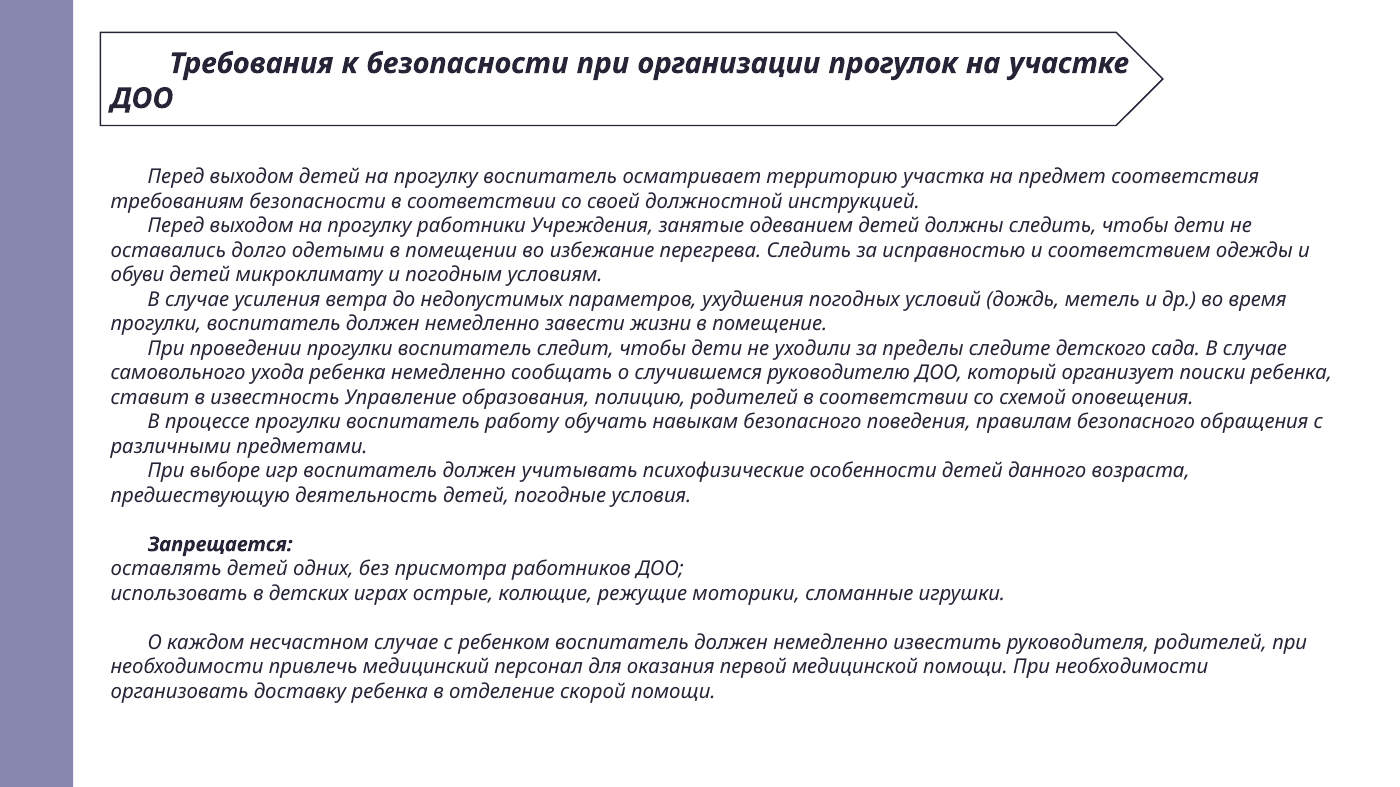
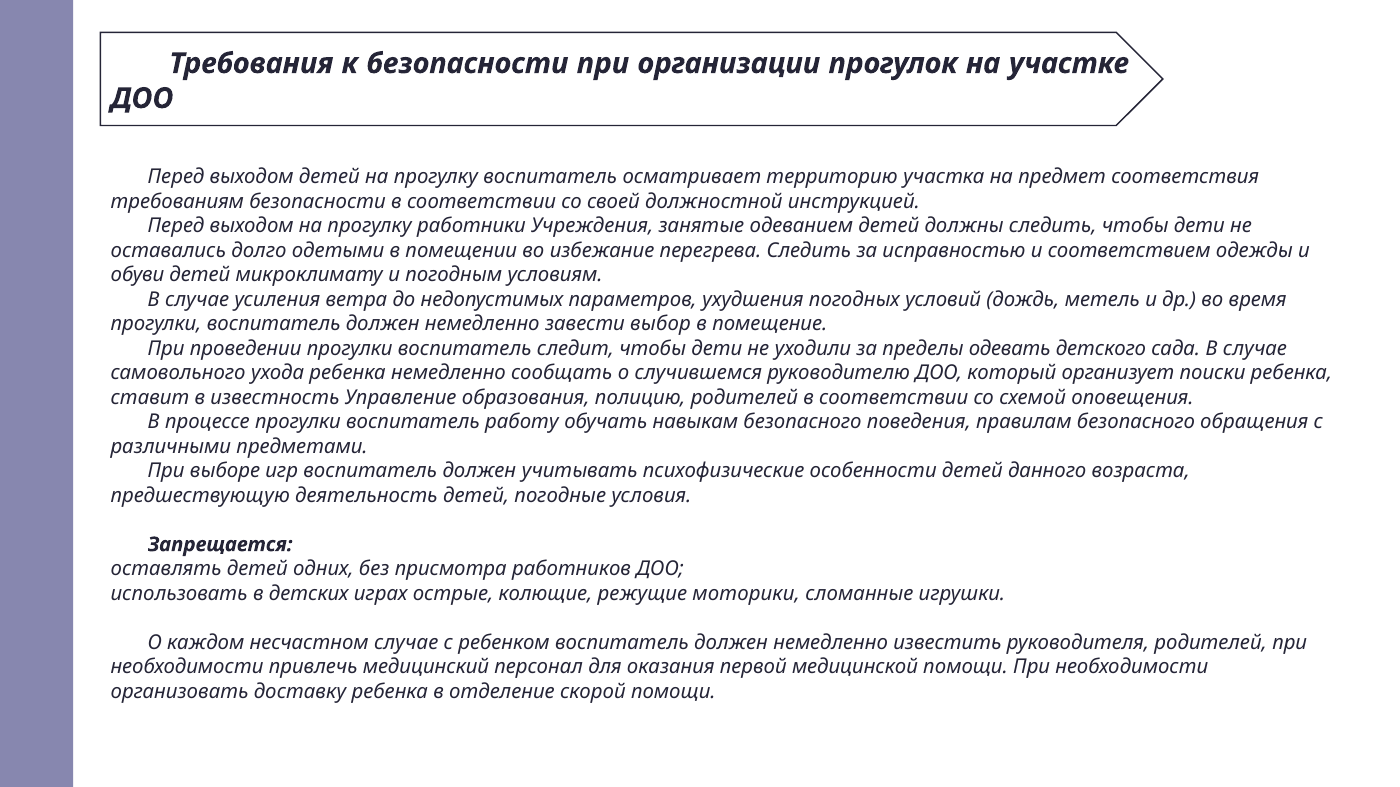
жизни: жизни -> выбор (661, 324)
следите: следите -> одевать (1010, 349)
